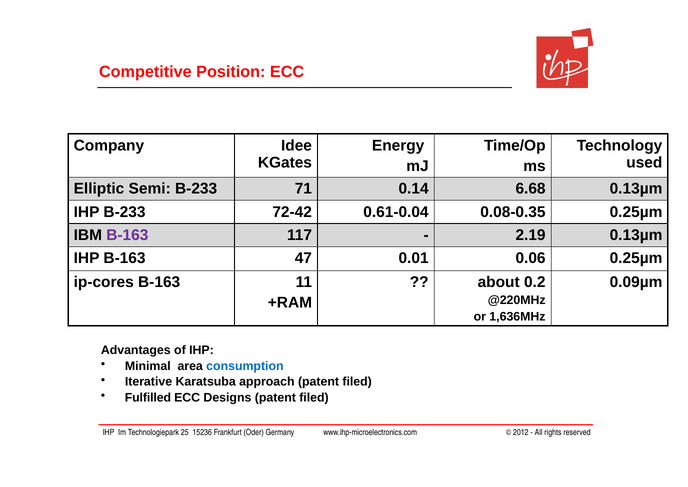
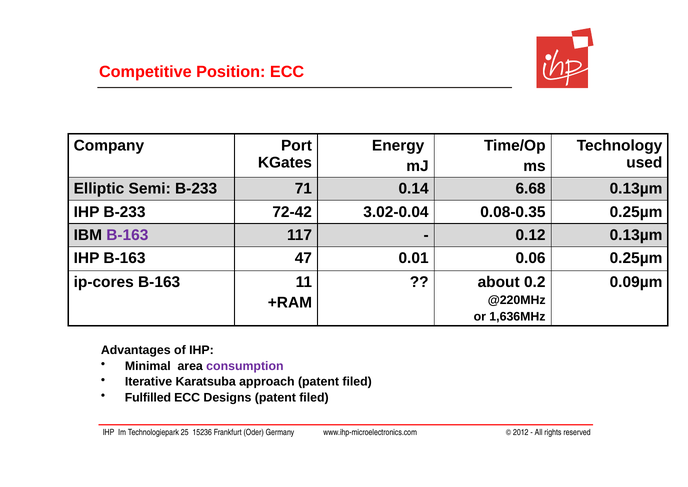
Idee: Idee -> Port (296, 145)
0.61-0.04: 0.61-0.04 -> 3.02-0.04 (396, 212)
2.19: 2.19 -> 0.12 (531, 235)
consumption colour: blue -> purple (245, 366)
